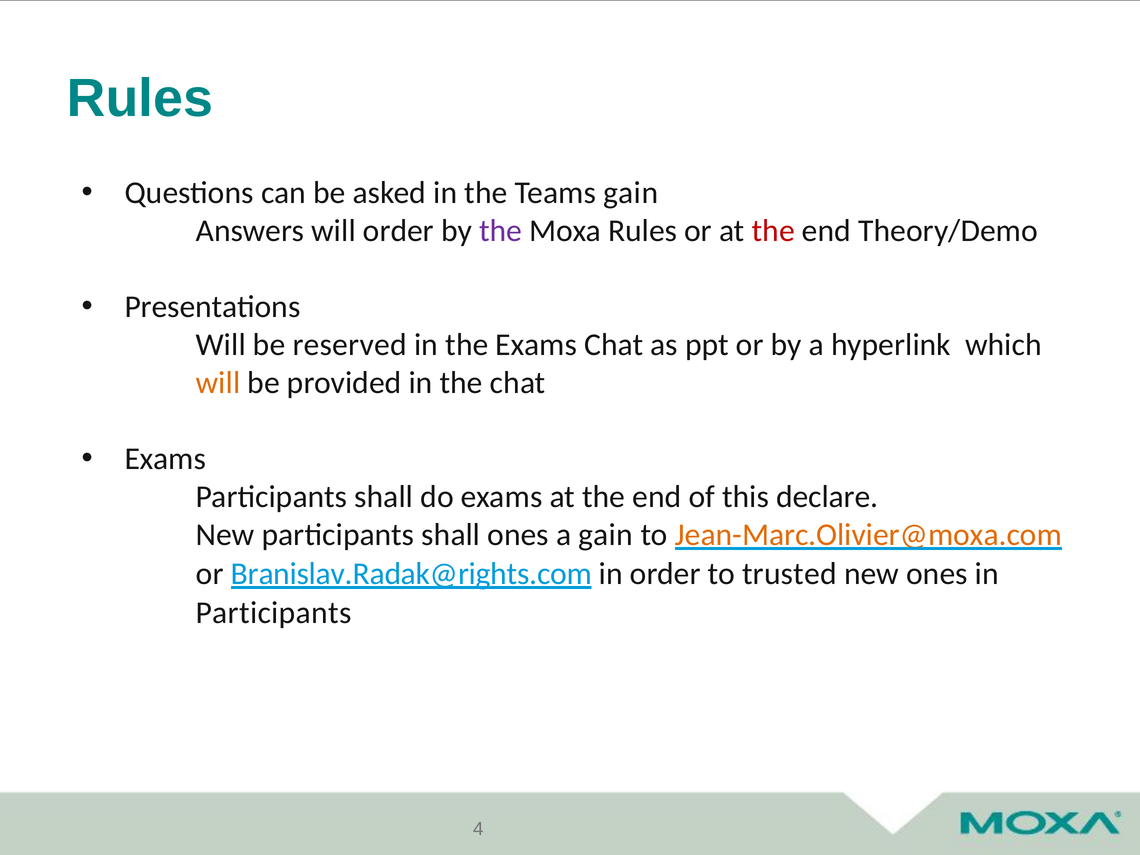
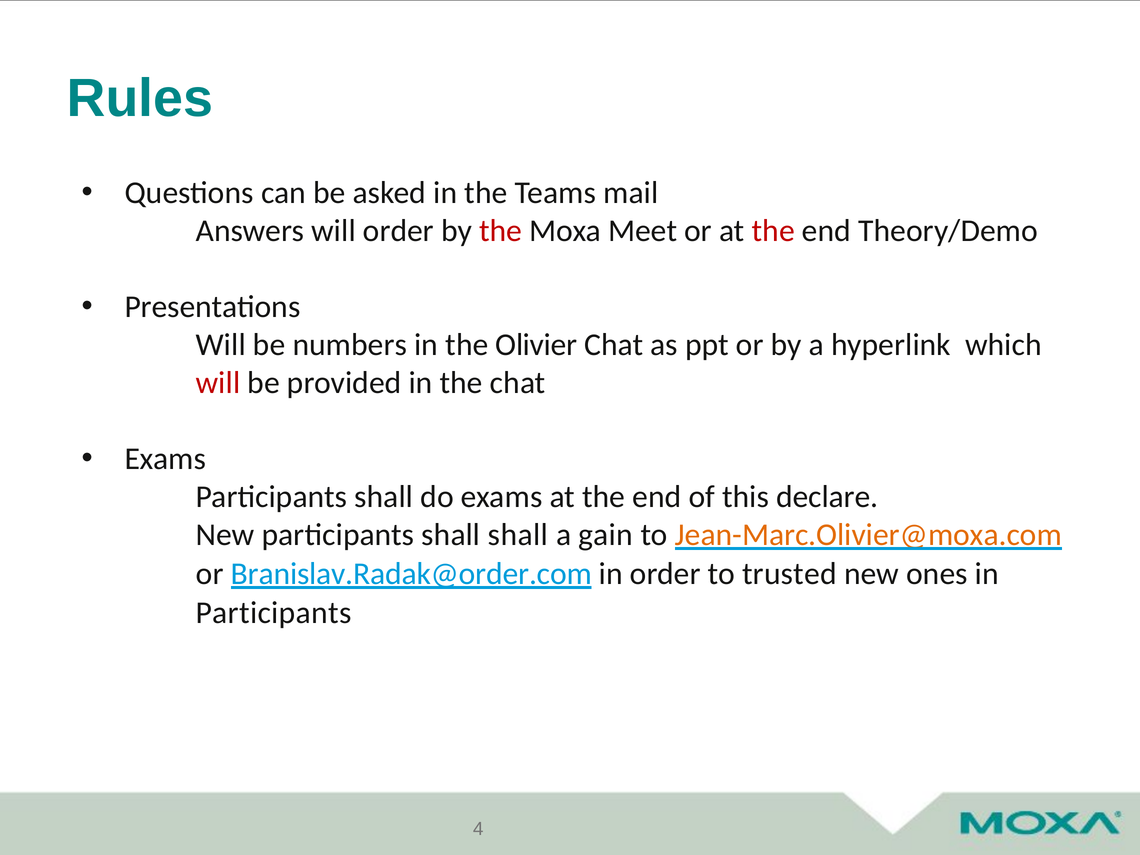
Teams gain: gain -> mail (631, 193)
the colour: purple -> red (501, 231)
Moxa Rules: Rules -> Meet (643, 231)
reserved: reserved -> numbers (350, 345)
the Exams: Exams -> Olivier (536, 345)
will colour: orange -> red (218, 383)
shall ones: ones -> shall (518, 535)
Branislav.Radak@rights.com: Branislav.Radak@rights.com -> Branislav.Radak@order.com (411, 574)
